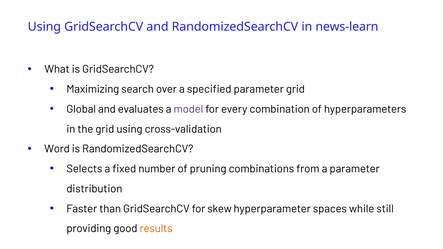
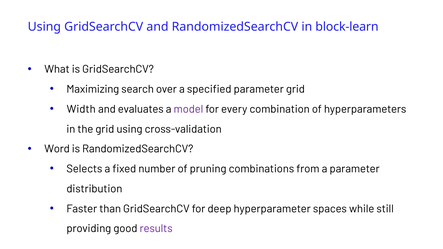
news-learn: news-learn -> block-learn (347, 27)
Global: Global -> Width (81, 109)
skew: skew -> deep (219, 209)
results colour: orange -> purple (156, 229)
